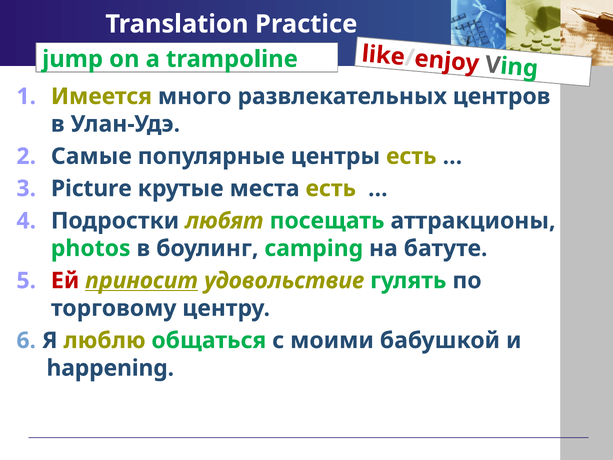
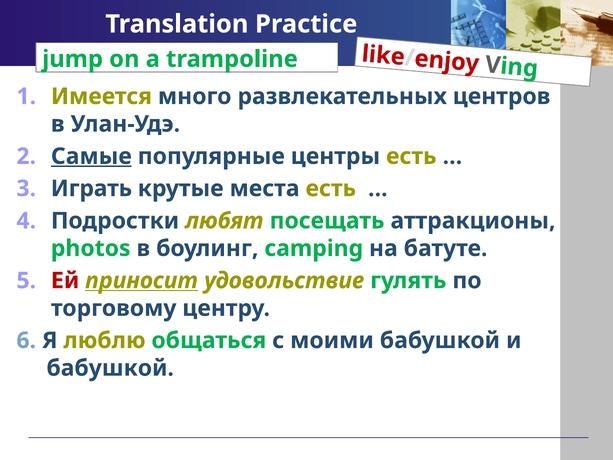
Самые underline: none -> present (91, 156)
Picture: Picture -> Играть (91, 188)
happening: happening -> бабушкой (110, 368)
